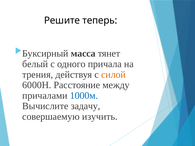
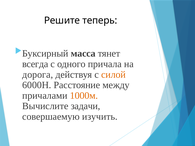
белый: белый -> всегда (35, 64)
трения: трения -> дорога (38, 75)
1000м colour: blue -> orange (84, 96)
задачу: задачу -> задачи (86, 106)
